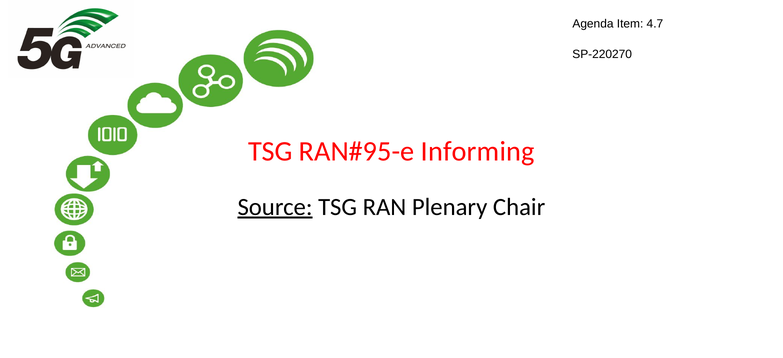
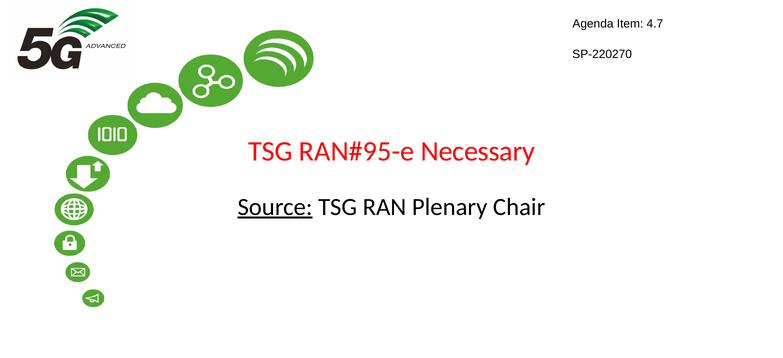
Informing: Informing -> Necessary (478, 152)
